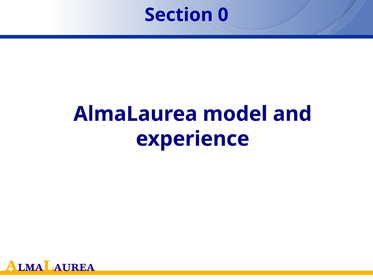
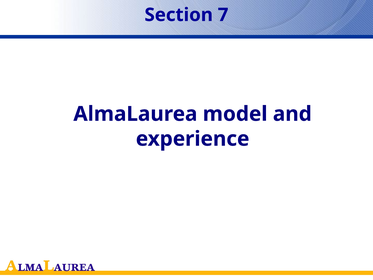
0: 0 -> 7 (223, 15)
